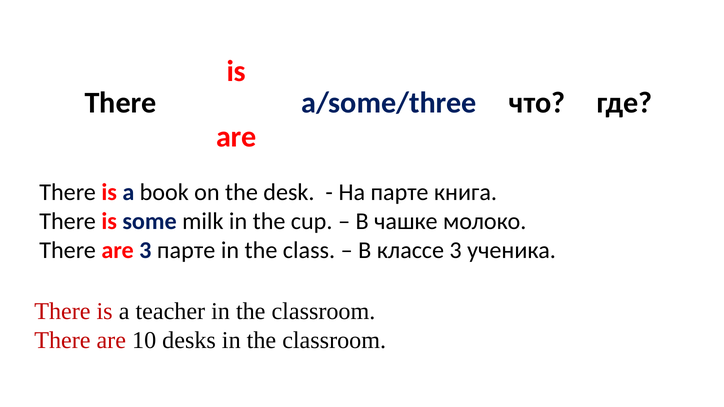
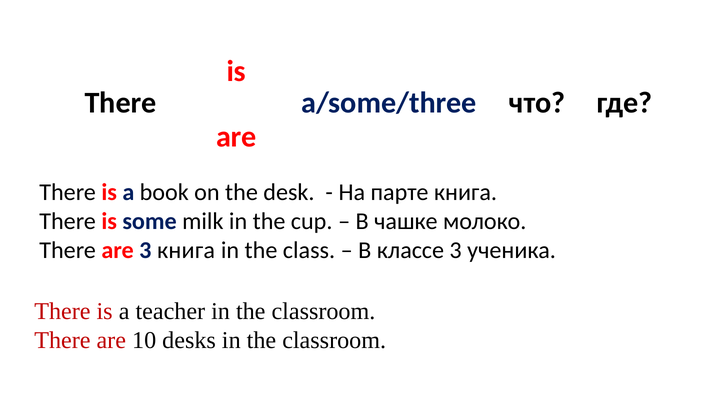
3 парте: парте -> книга (186, 251)
